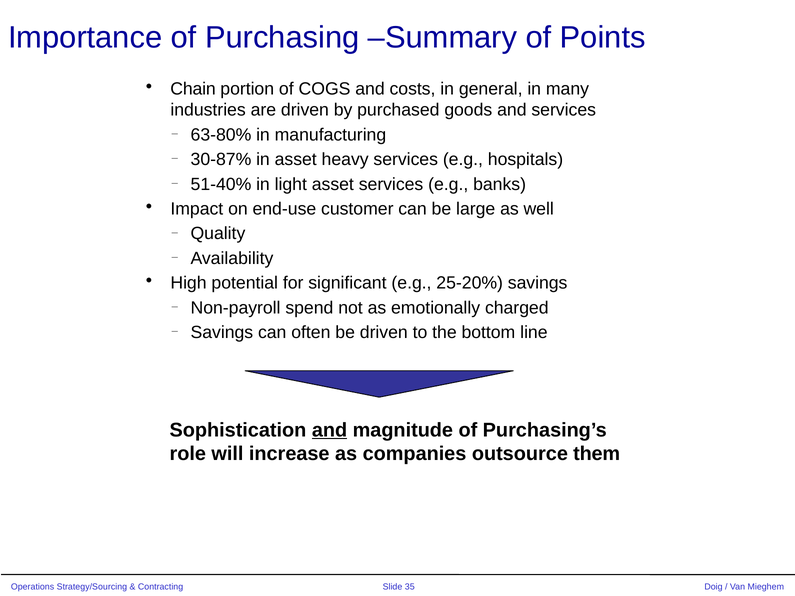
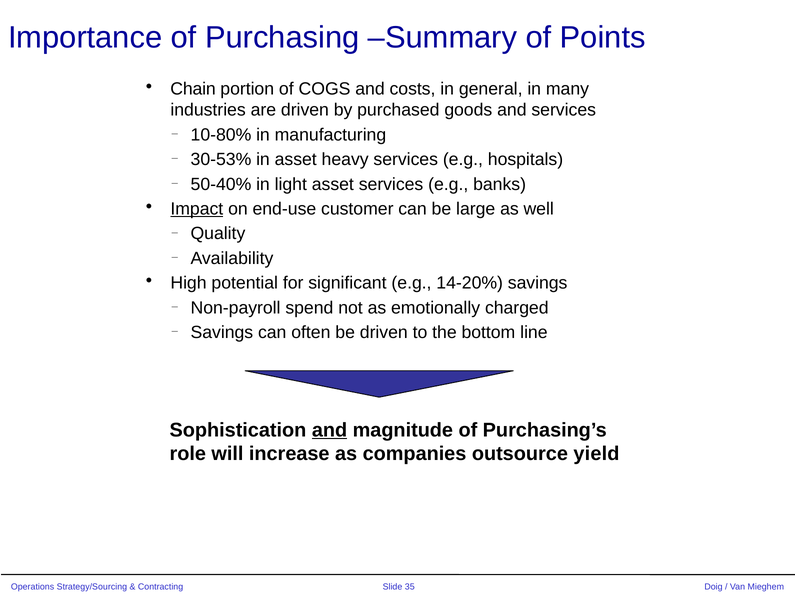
63-80%: 63-80% -> 10-80% (221, 135)
30-87%: 30-87% -> 30-53% (221, 160)
51-40%: 51-40% -> 50-40% (221, 184)
Impact underline: none -> present (197, 209)
25-20%: 25-20% -> 14-20% (470, 283)
them: them -> yield (596, 454)
